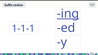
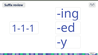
ing underline: present -> none (68, 14)
